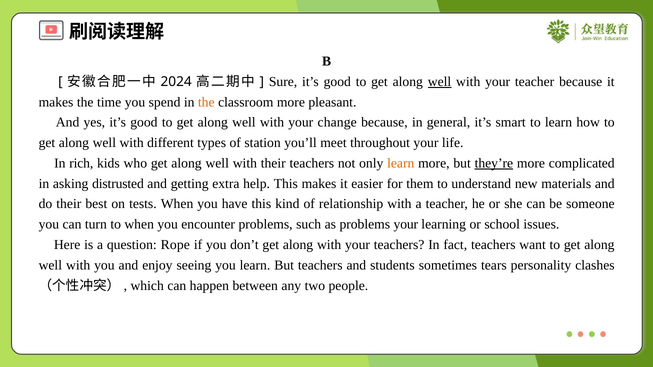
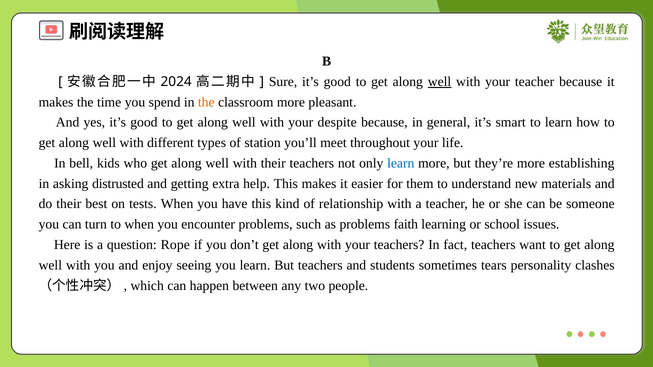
change: change -> despite (337, 123)
rich: rich -> bell (81, 163)
learn colour: orange -> blue (401, 163)
they’re underline: present -> none (494, 163)
complicated: complicated -> establishing (582, 163)
problems your: your -> faith (406, 225)
